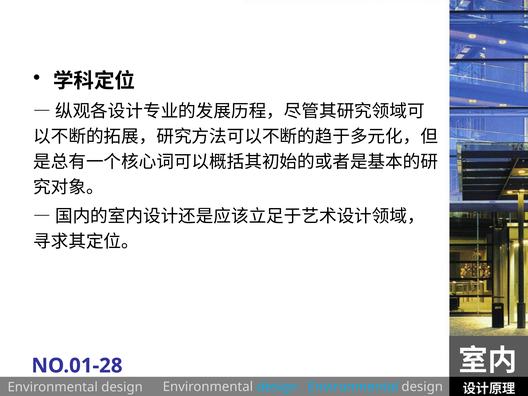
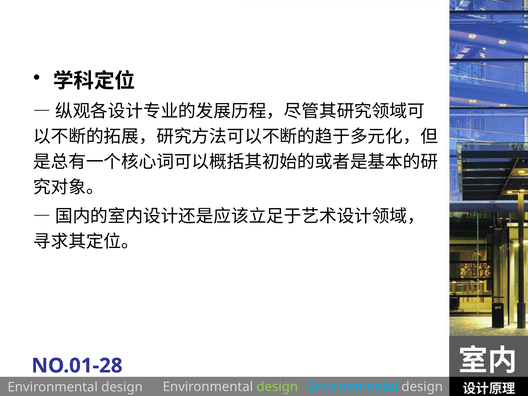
design colour: light blue -> light green (277, 387)
